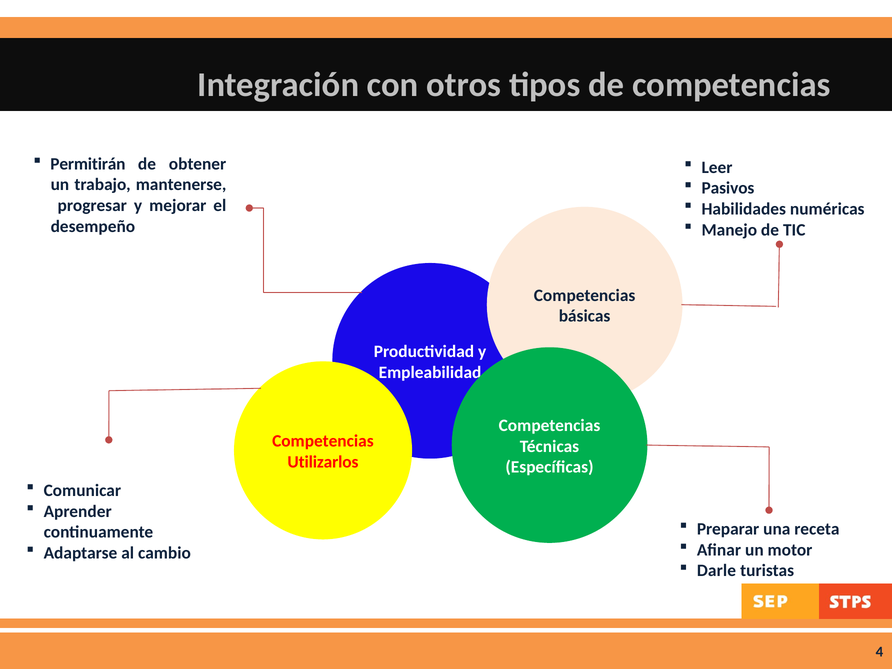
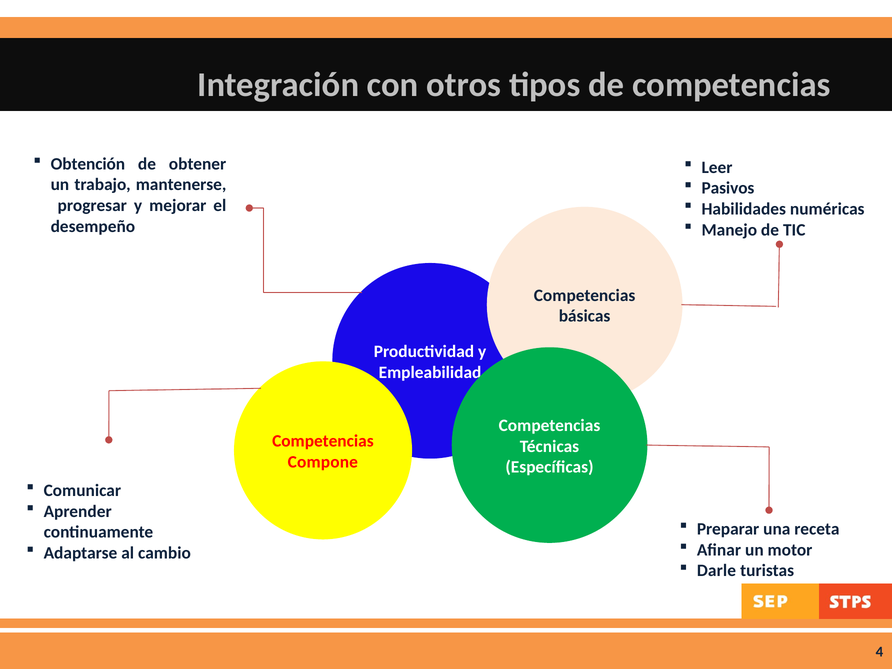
Permitirán: Permitirán -> Obtención (88, 164)
Utilizarlos: Utilizarlos -> Compone (323, 462)
